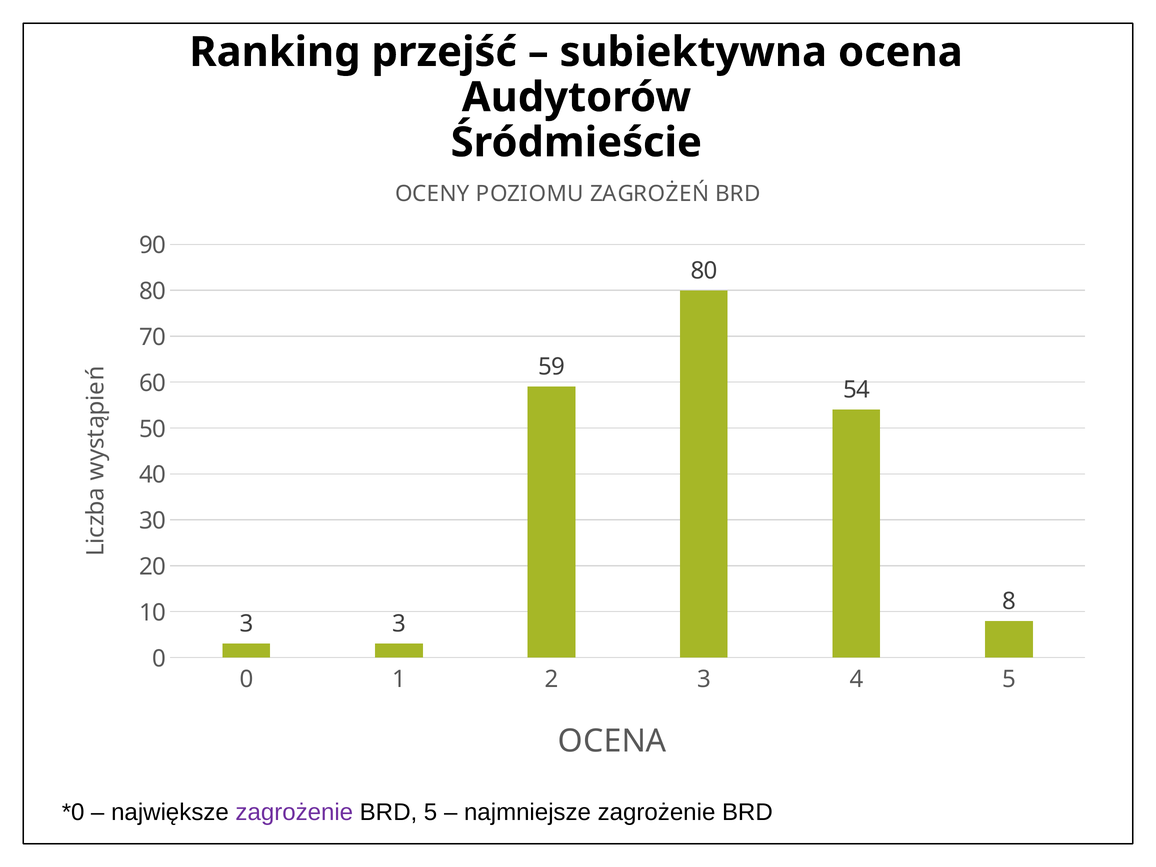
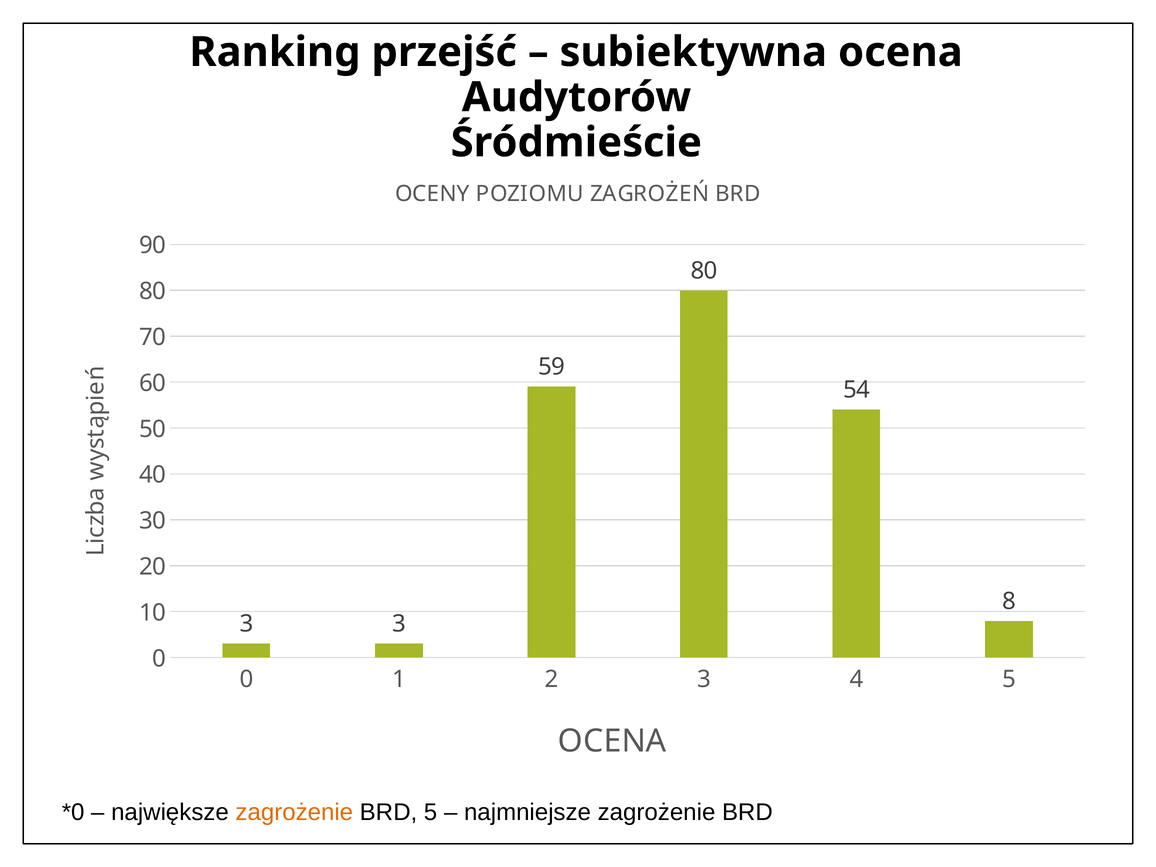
zagrożenie colour: purple -> orange (294, 812)
